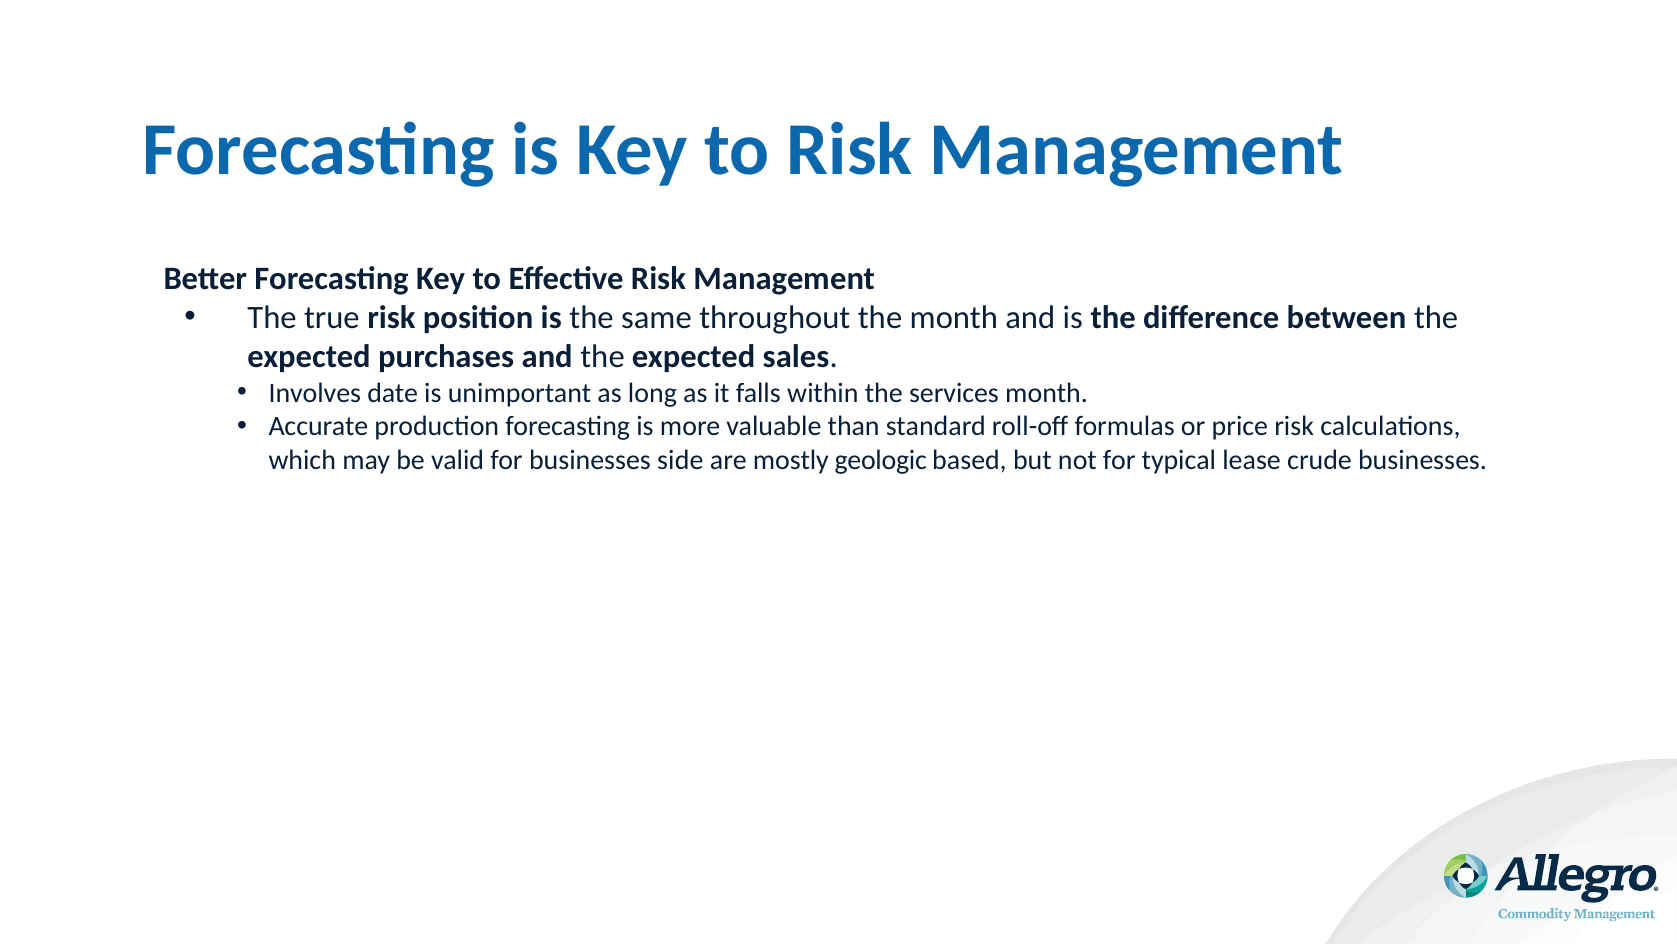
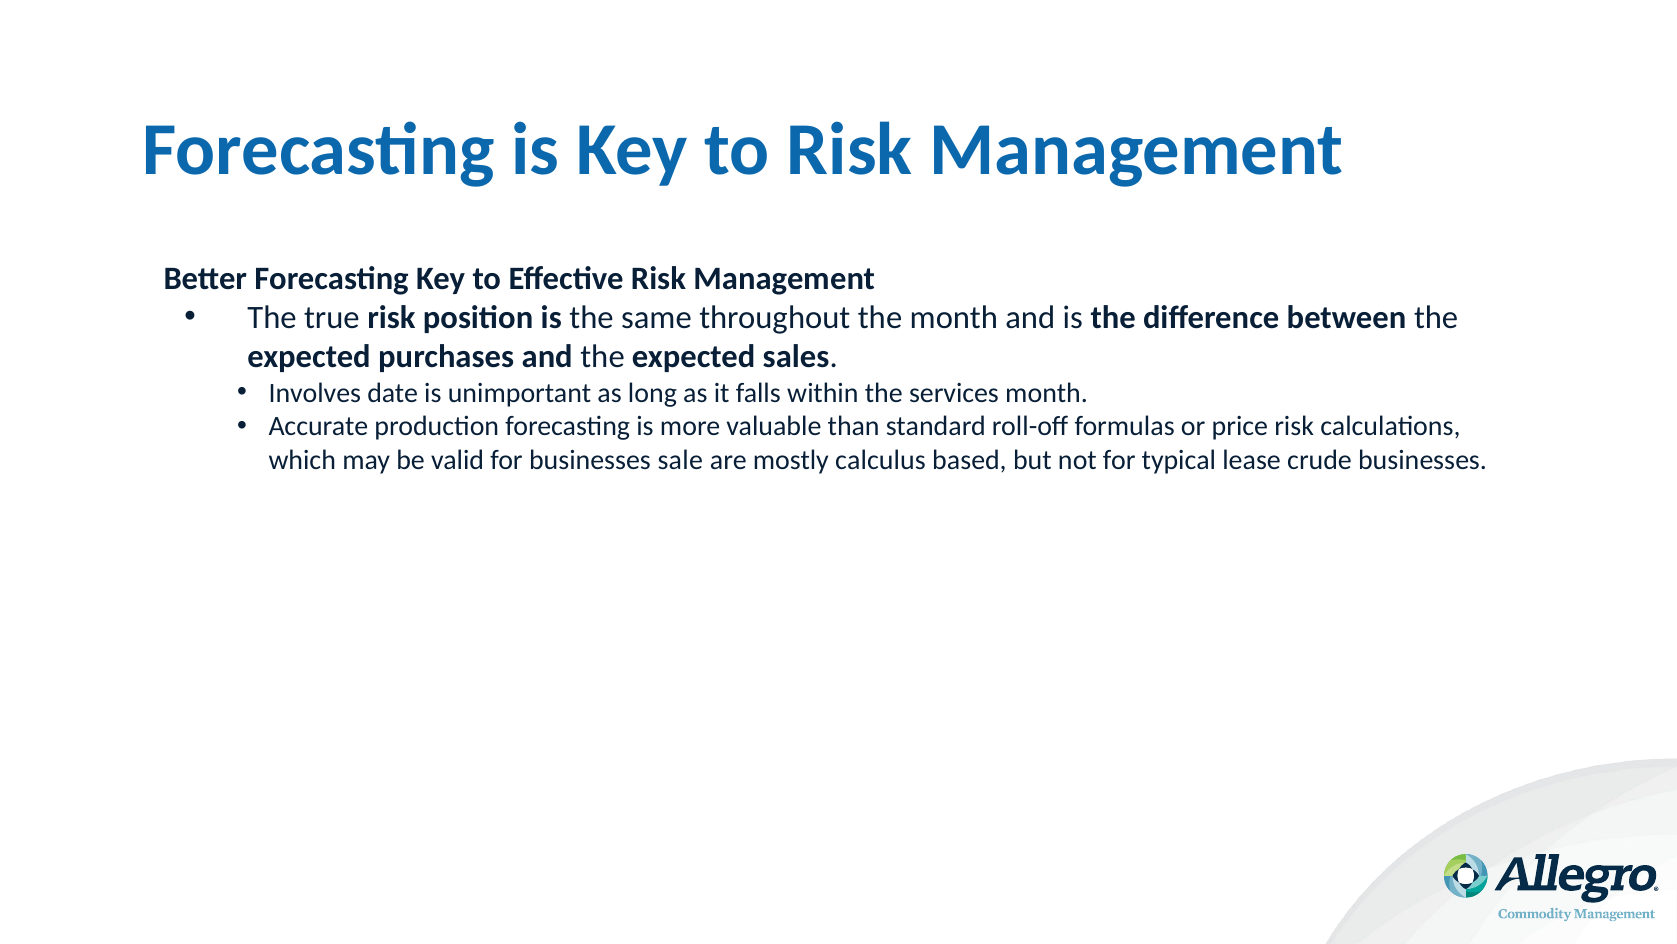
side: side -> sale (680, 460)
geologic: geologic -> calculus (881, 460)
